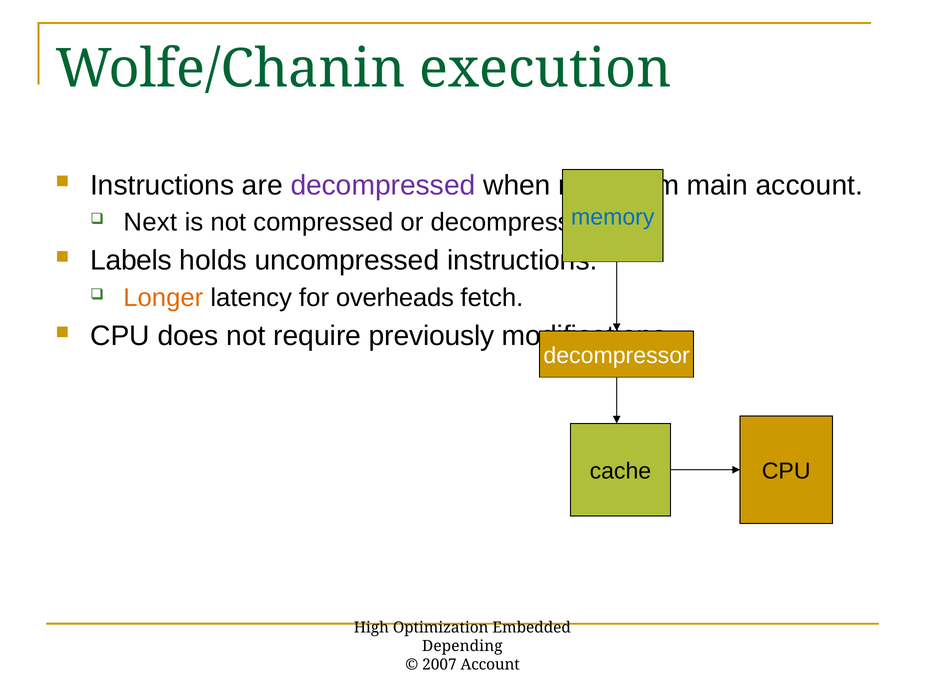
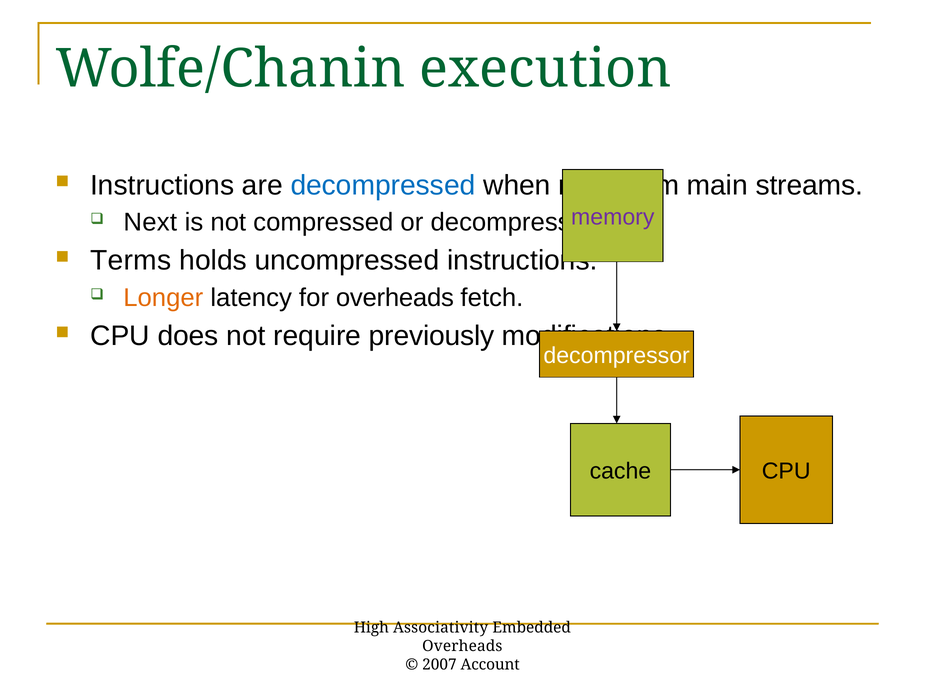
decompressed colour: purple -> blue (383, 185)
main account: account -> streams (809, 185)
memory colour: blue -> purple (613, 217)
Labels: Labels -> Terms (131, 261)
Optimization: Optimization -> Associativity (441, 629)
Depending: Depending -> Overheads (462, 647)
